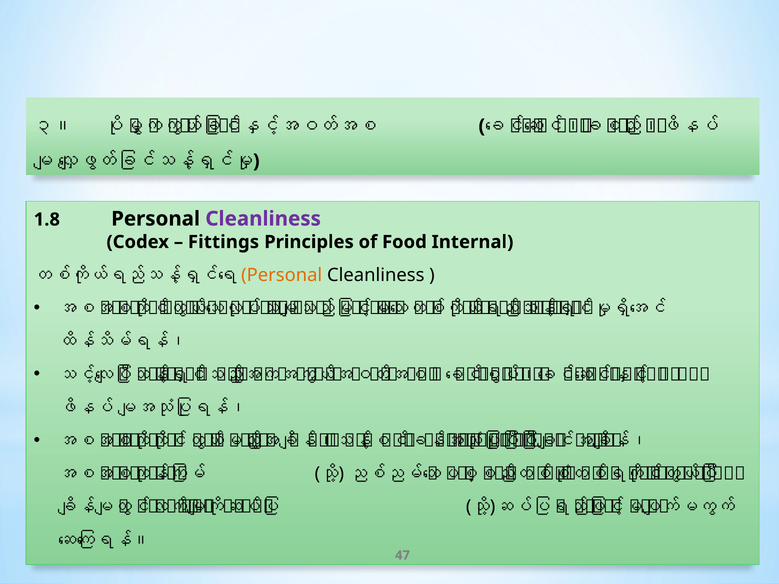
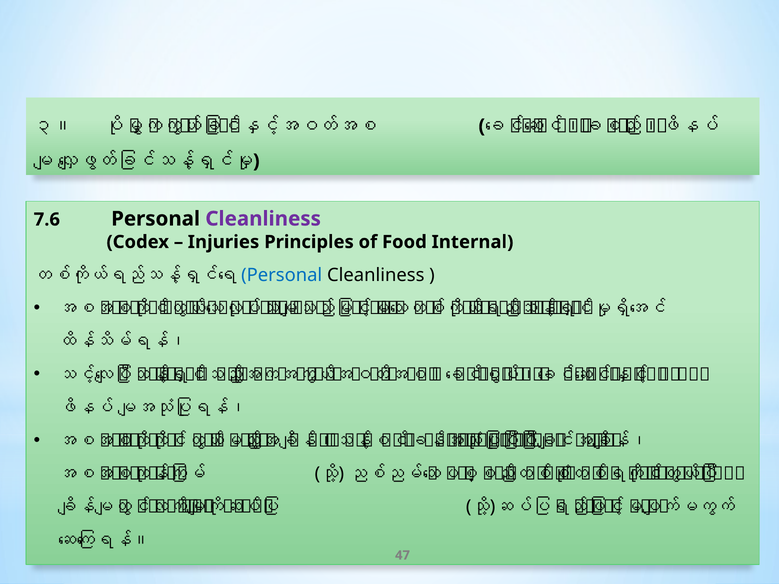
1.8: 1.8 -> 7.6 (47, 220)
Fittings: Fittings -> Injuries (224, 242)
Personal colour: orange -> blue (282, 275)
